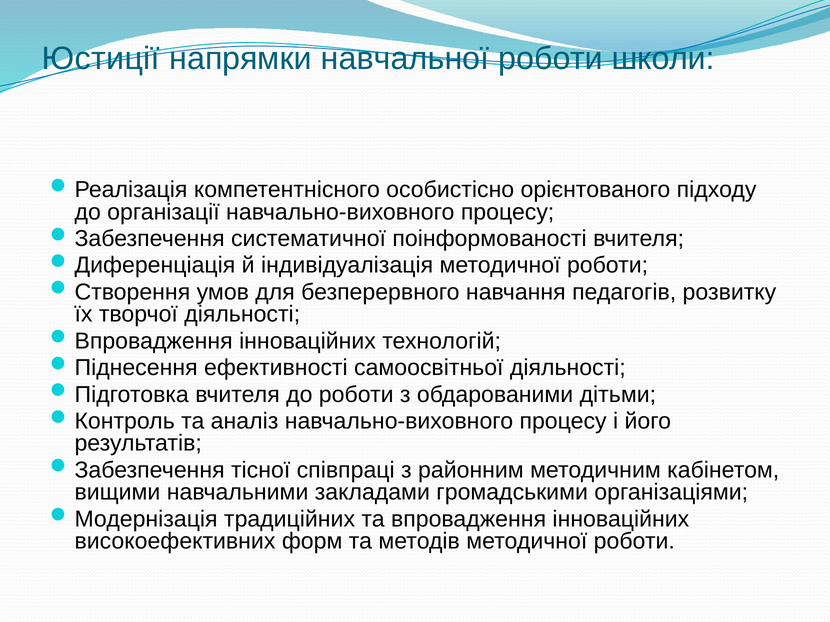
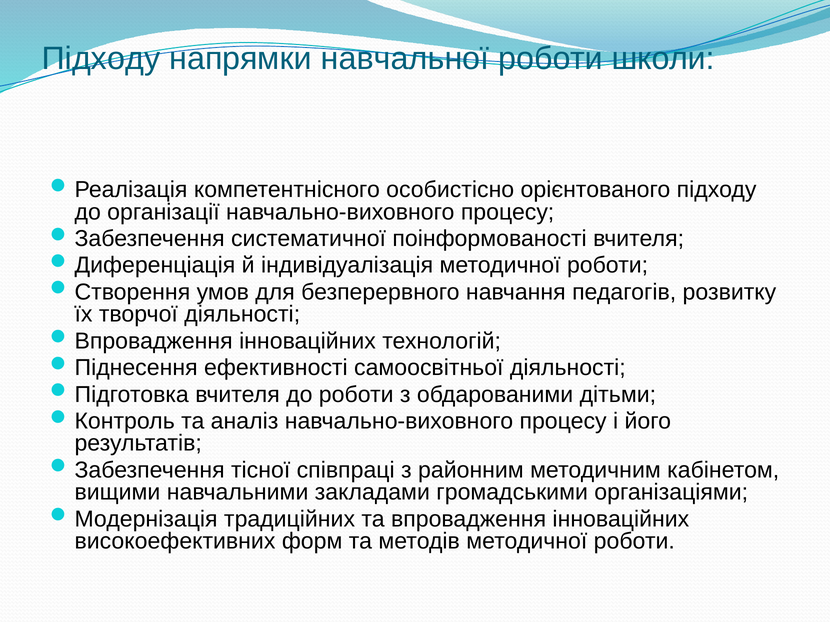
Юстиції: Юстиції -> Підходу (101, 59)
